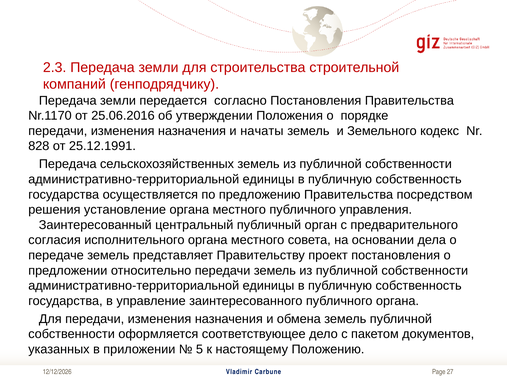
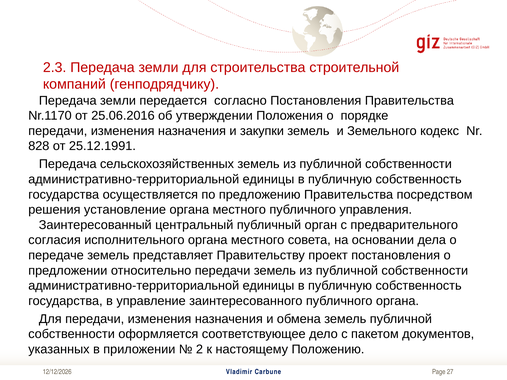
начаты: начаты -> закупки (262, 131)
5: 5 -> 2 (200, 350)
